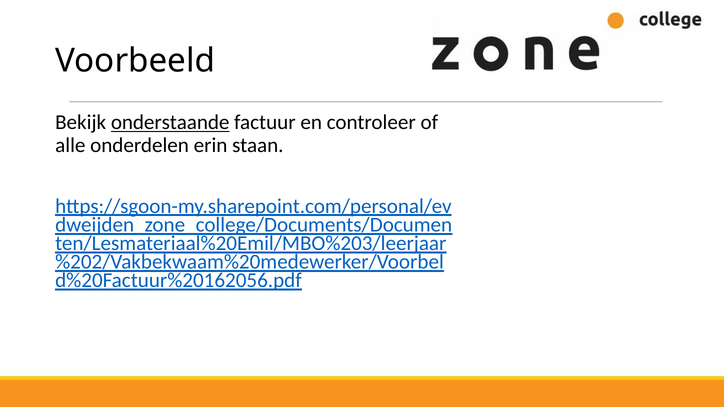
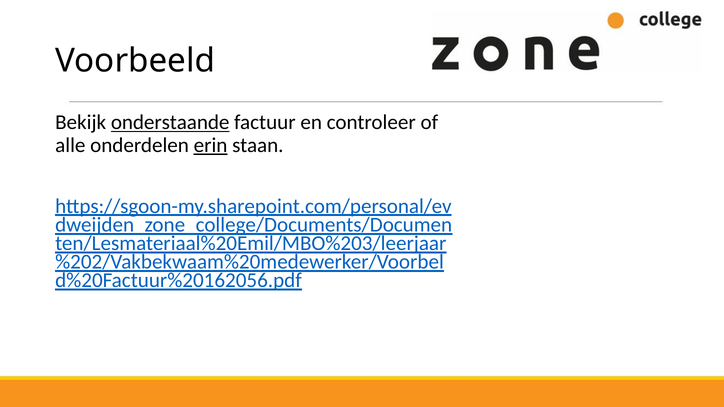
erin underline: none -> present (211, 145)
